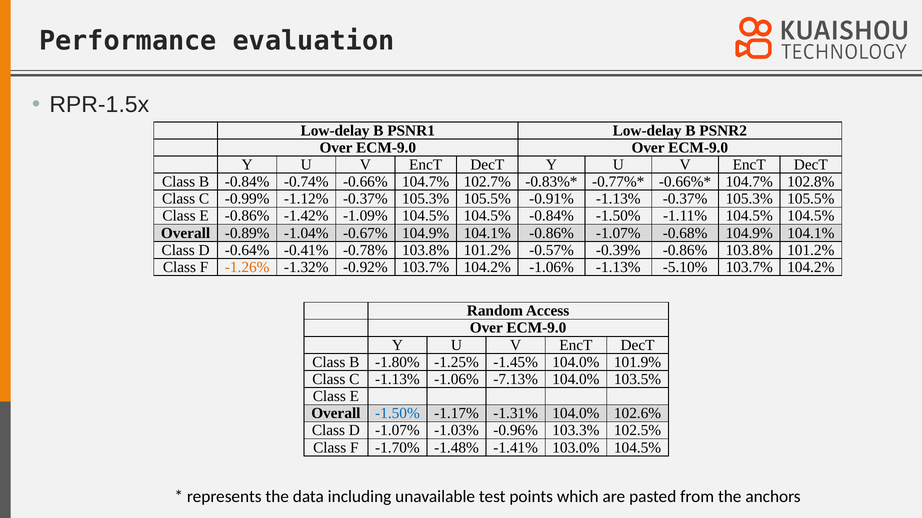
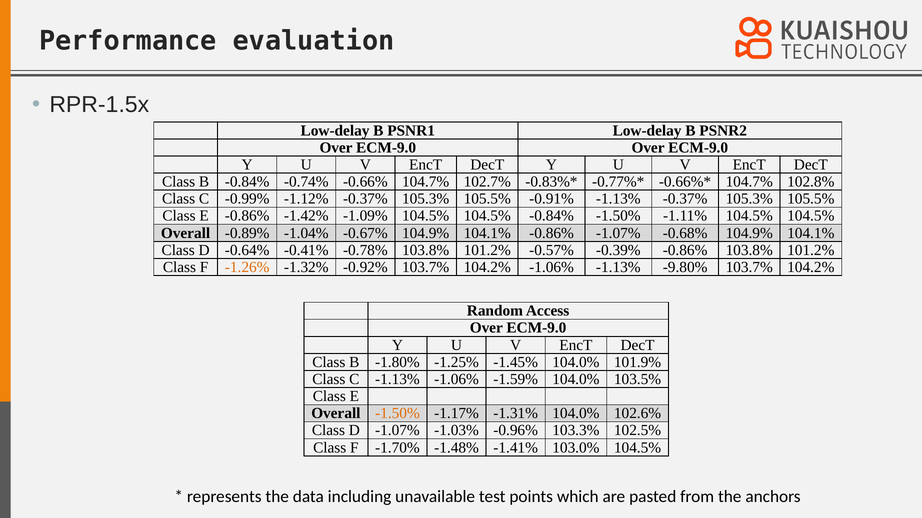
-5.10%: -5.10% -> -9.80% (685, 267)
-7.13%: -7.13% -> -1.59% (516, 380)
-1.50% colour: blue -> orange (397, 414)
